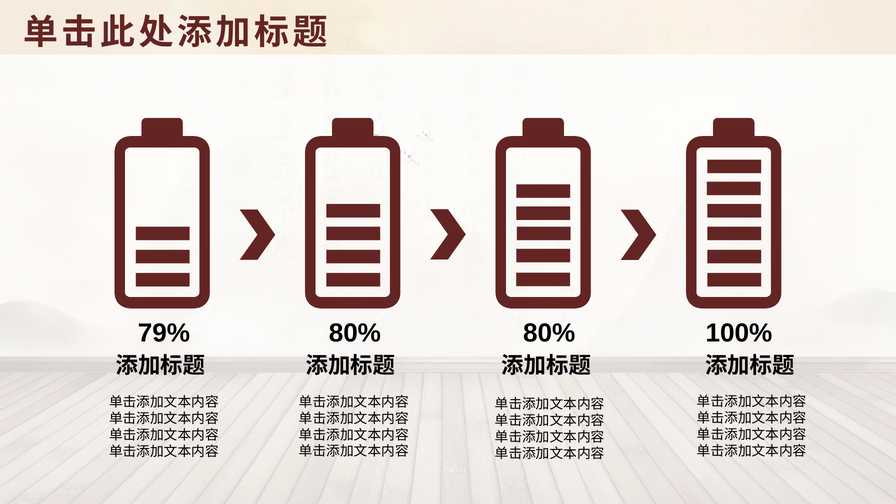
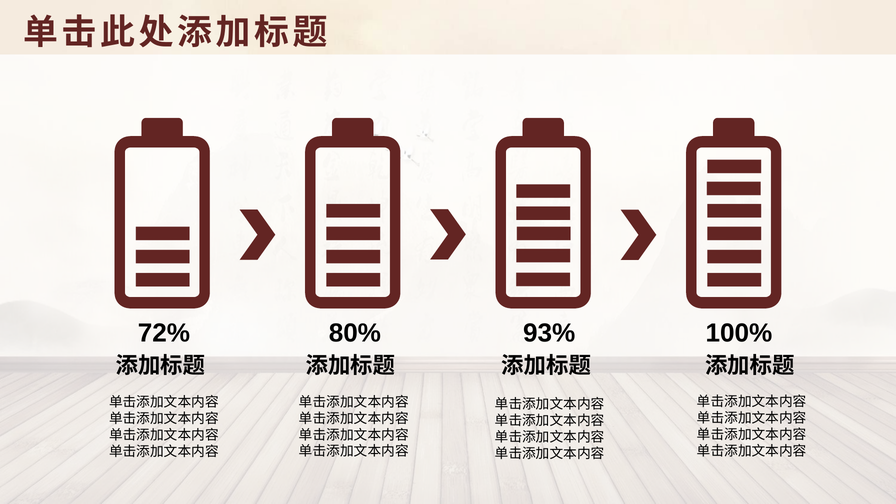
79%: 79% -> 72% (164, 333)
80% 80%: 80% -> 93% (549, 333)
